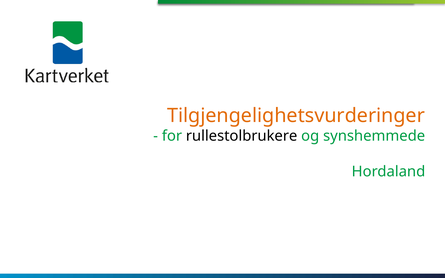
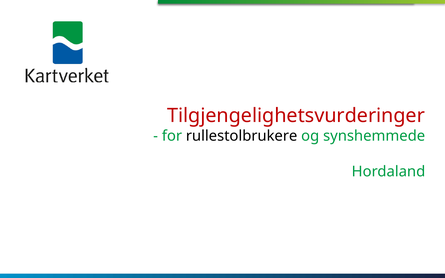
Tilgjengelighetsvurderinger colour: orange -> red (296, 116)
